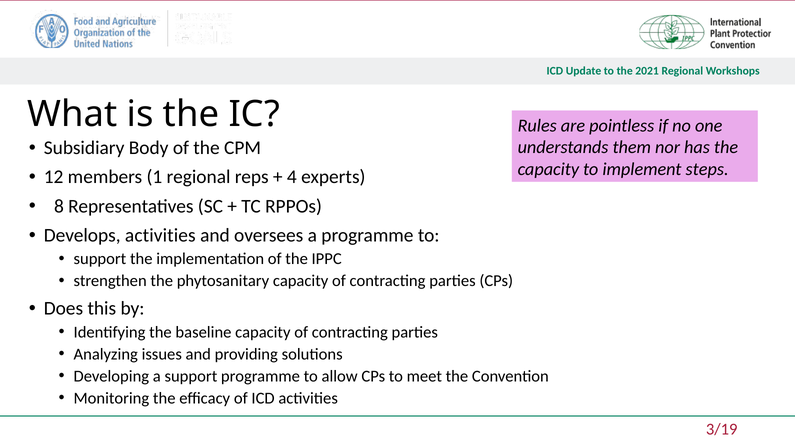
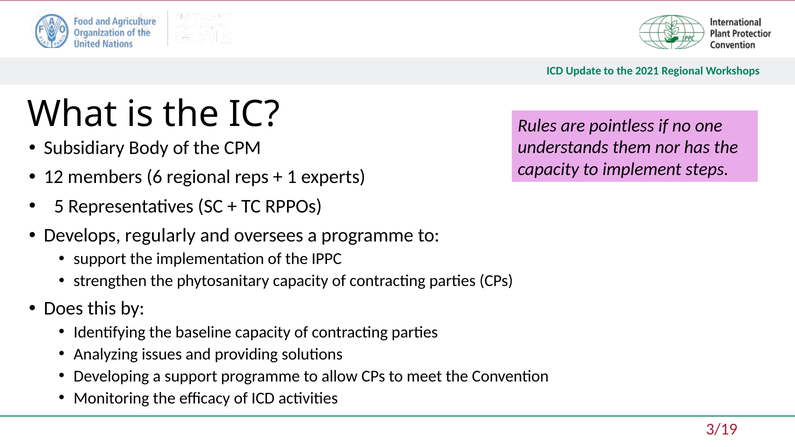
1: 1 -> 6 (154, 177)
4: 4 -> 1 (292, 177)
8: 8 -> 5 (59, 206)
Develops activities: activities -> regularly (160, 235)
